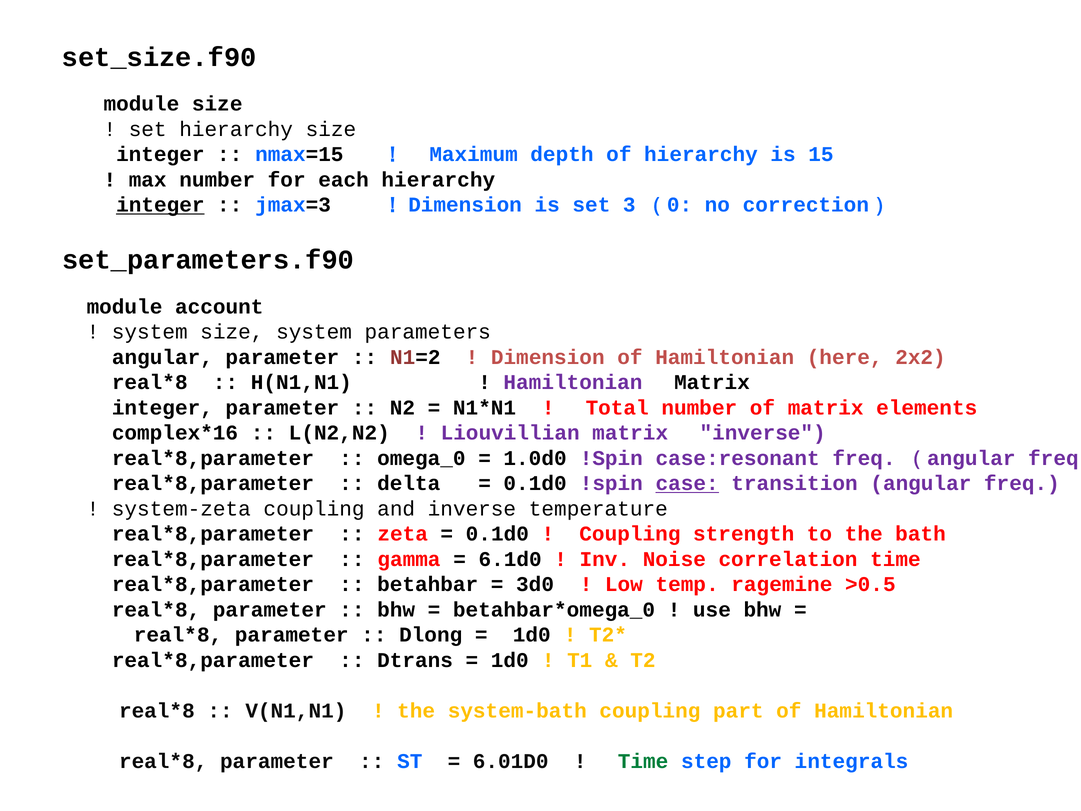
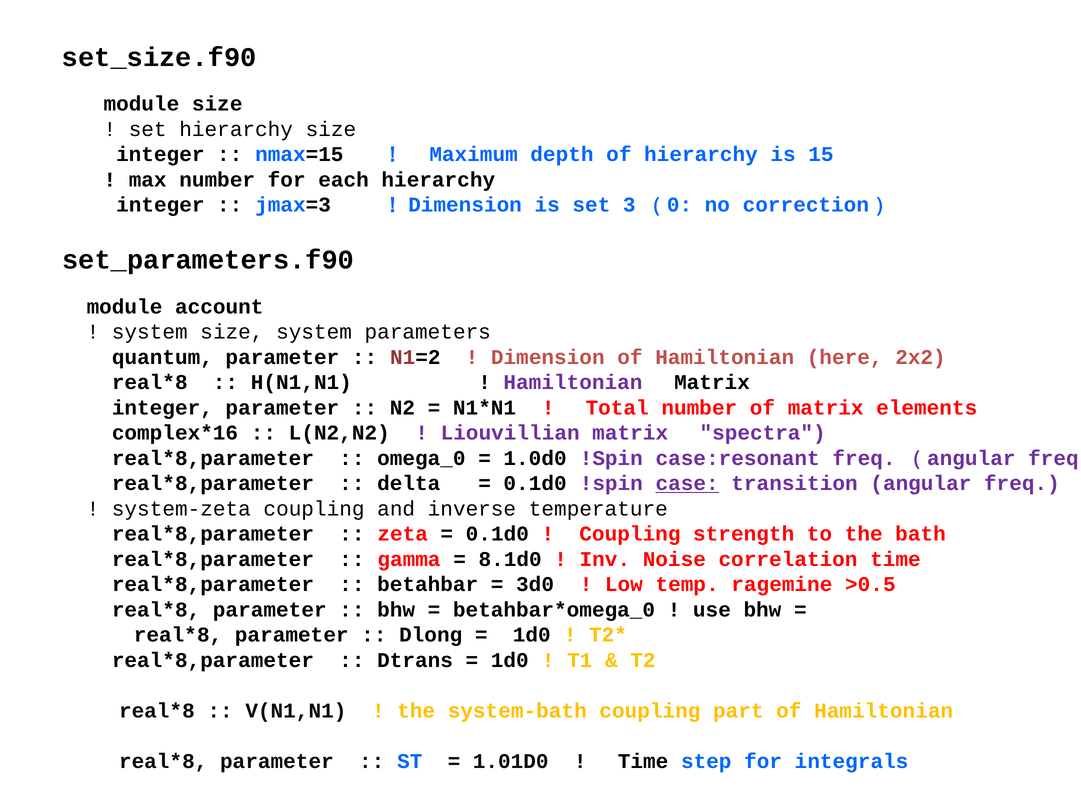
integer underline: present -> none (160, 205)
angular: angular -> quantum (162, 357)
matrix inverse: inverse -> spectra (763, 433)
6.1d0: 6.1d0 -> 8.1d0 (510, 559)
6.01D0: 6.01D0 -> 1.01D0 (511, 761)
Time colour: green -> black (643, 761)
